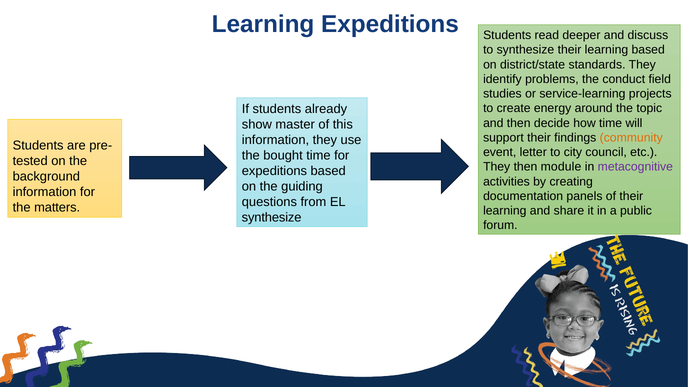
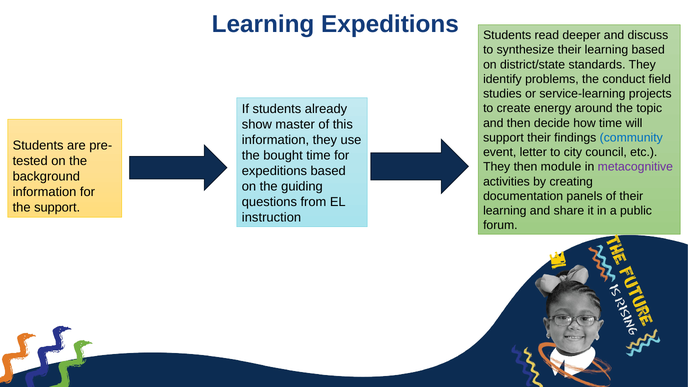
community colour: orange -> blue (631, 138)
the matters: matters -> support (57, 208)
synthesize: synthesize -> instruction (272, 217)
